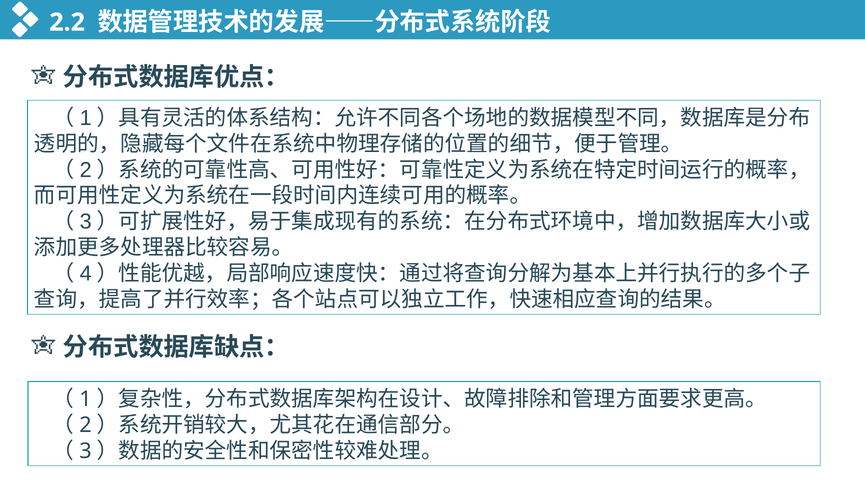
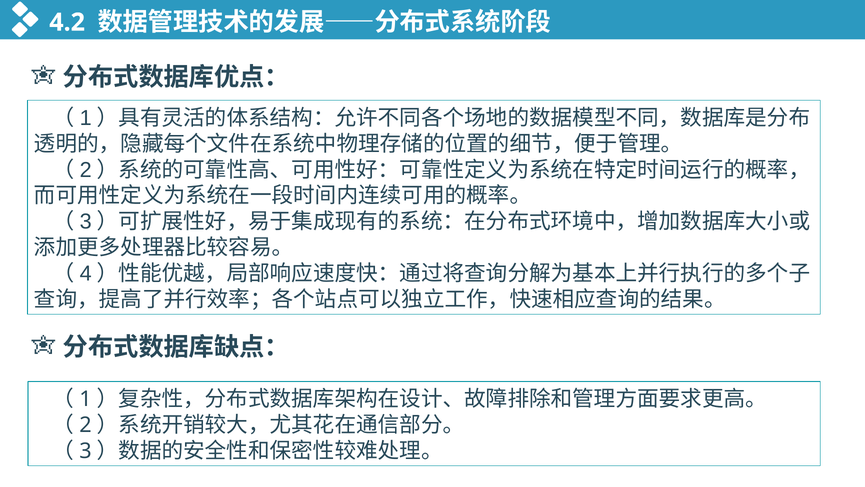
2.2: 2.2 -> 4.2 (67, 22)
